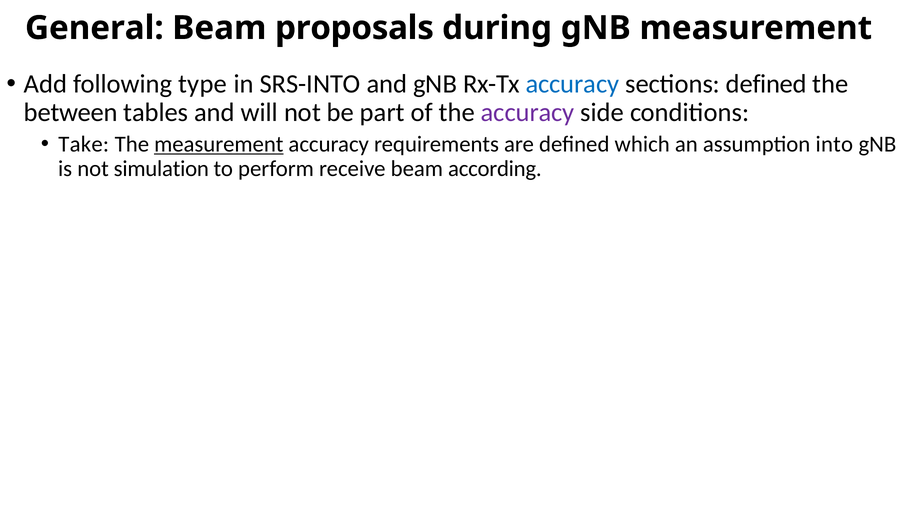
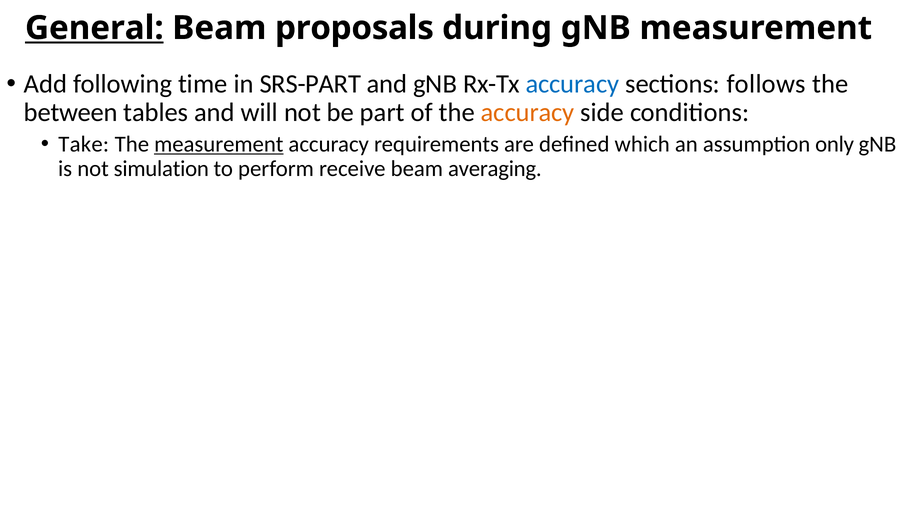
General underline: none -> present (94, 28)
type: type -> time (203, 84)
SRS-INTO: SRS-INTO -> SRS-PART (310, 84)
sections defined: defined -> follows (766, 84)
accuracy colour: purple -> orange (528, 113)
into: into -> only (835, 144)
according: according -> averaging (495, 169)
